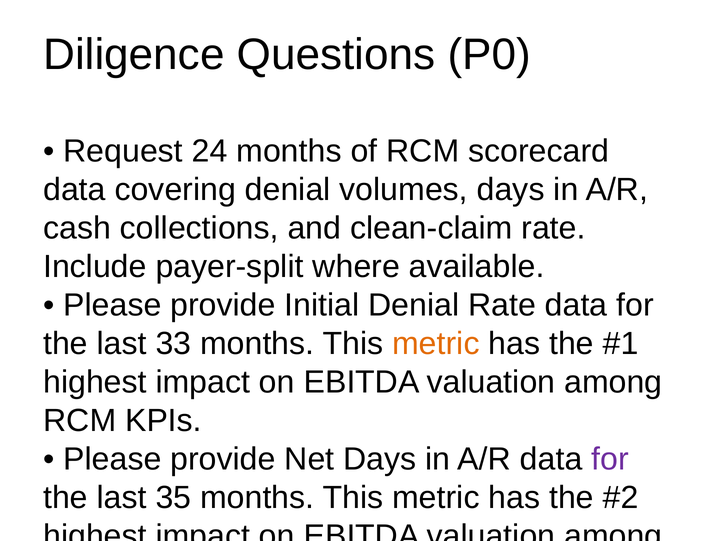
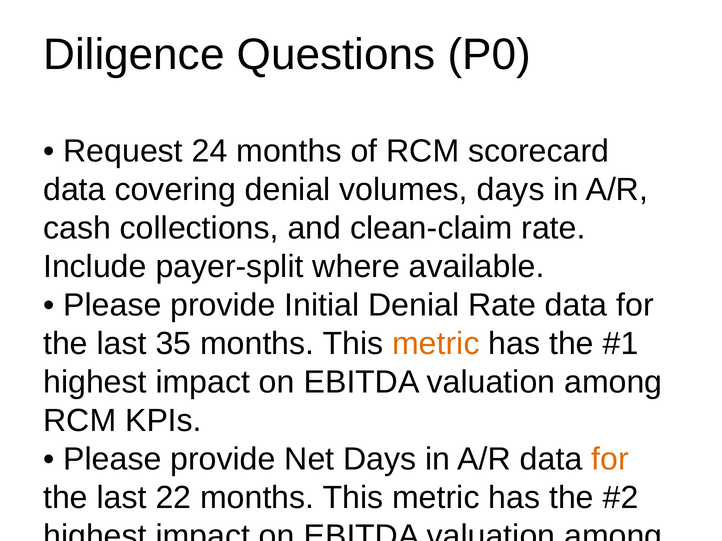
33: 33 -> 35 (173, 344)
for colour: purple -> orange (610, 460)
35: 35 -> 22 (173, 498)
